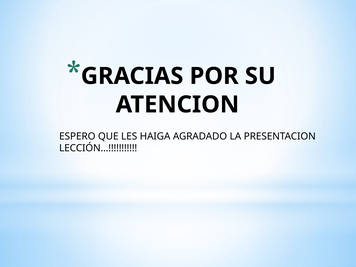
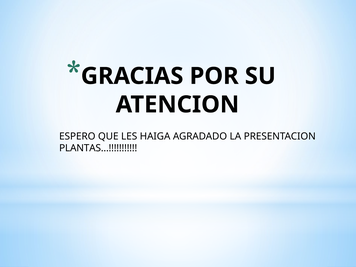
LECCIÓN…: LECCIÓN… -> PLANTAS… (98, 148)
